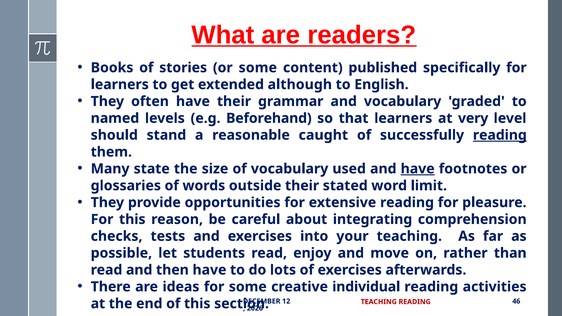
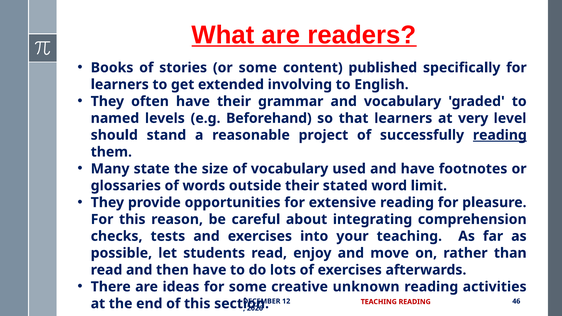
although: although -> involving (300, 85)
caught: caught -> project (323, 135)
have underline: present -> none (418, 169)
individual: individual -> unknown (366, 287)
